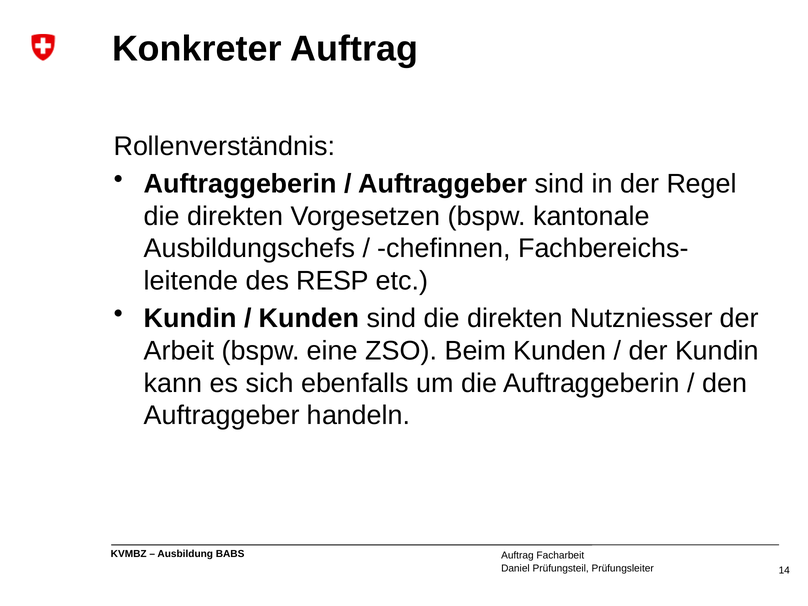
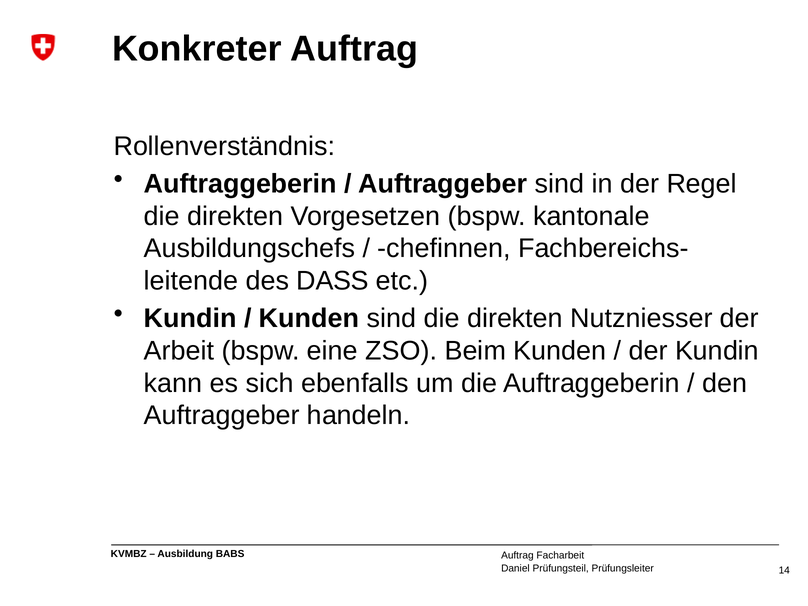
RESP: RESP -> DASS (333, 281)
